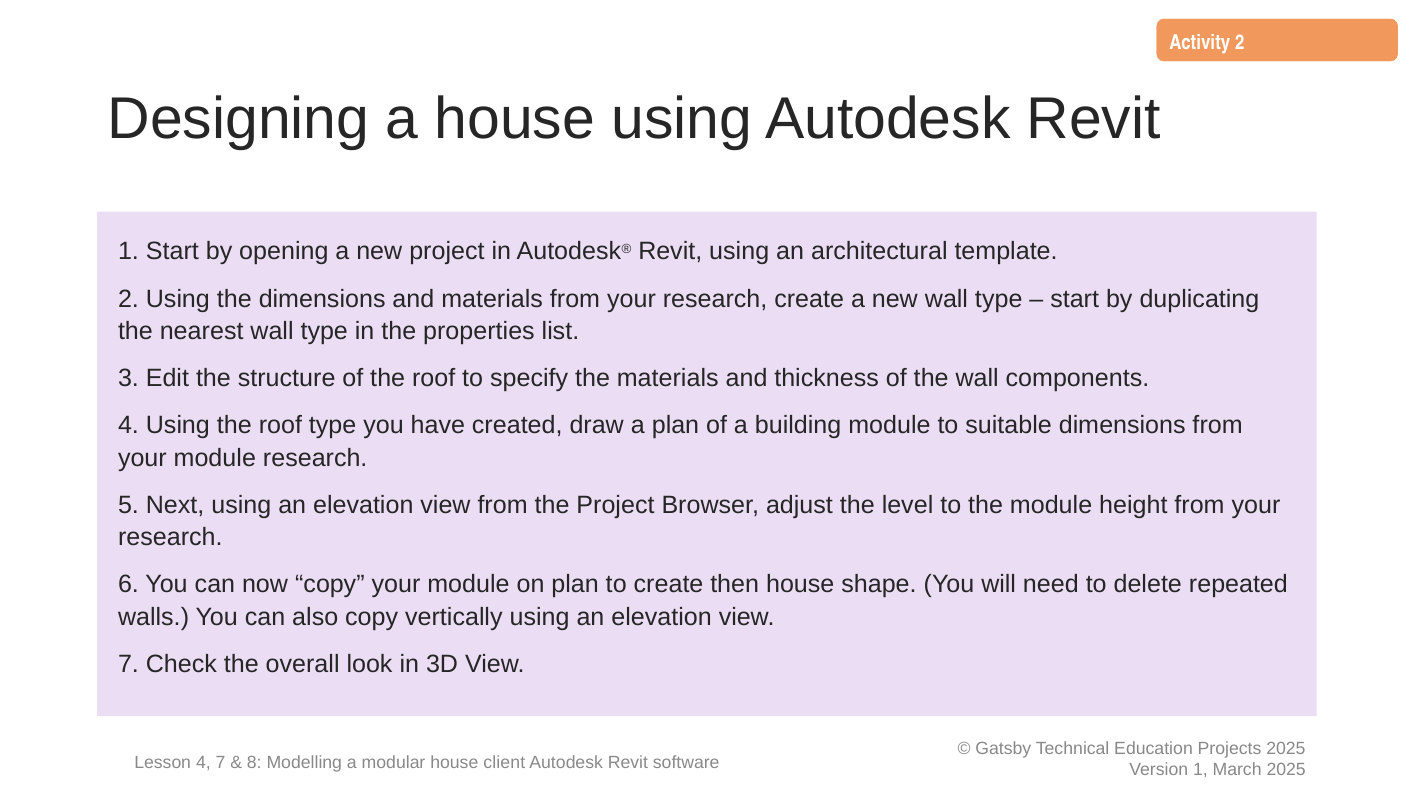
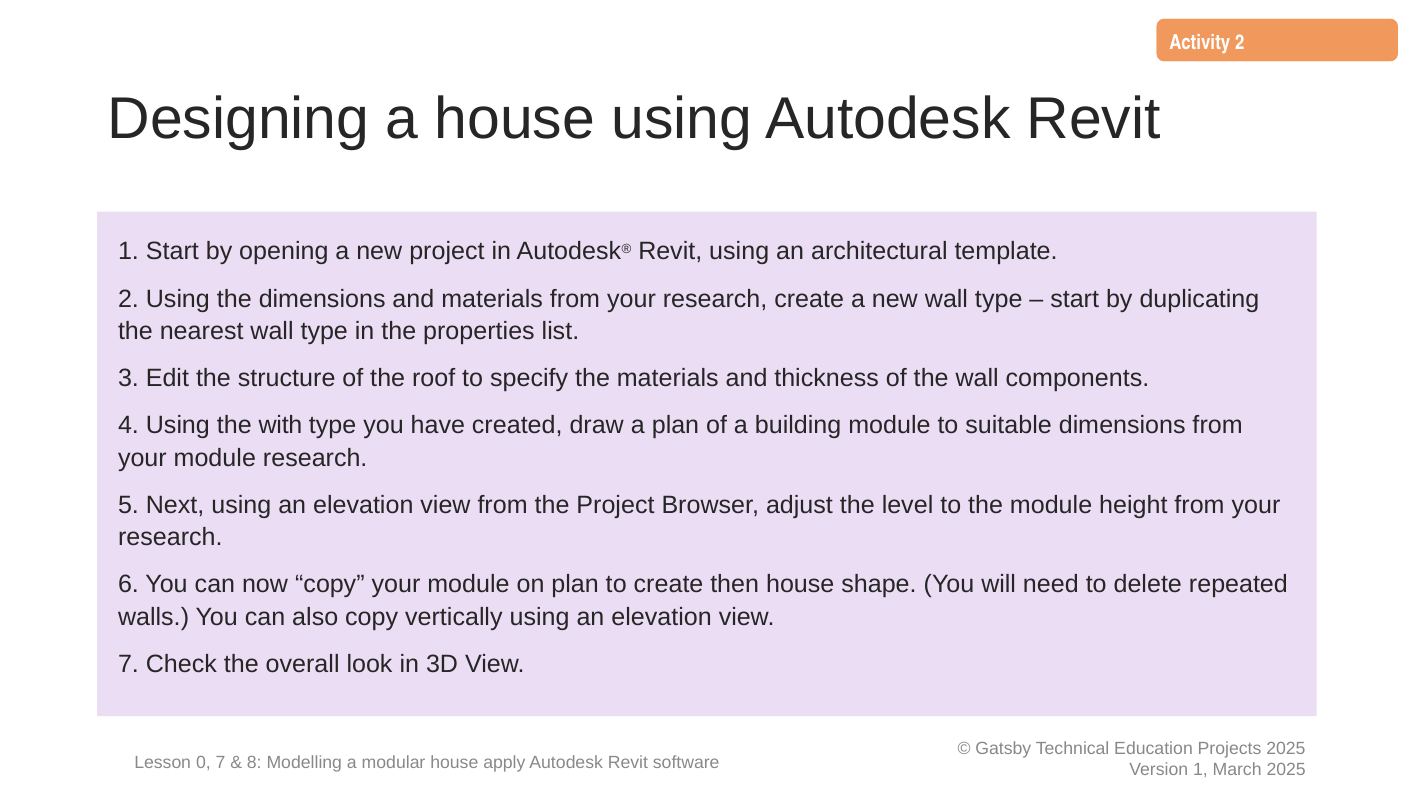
Using the roof: roof -> with (281, 426)
Lesson 4: 4 -> 0 (203, 763)
client: client -> apply (504, 763)
